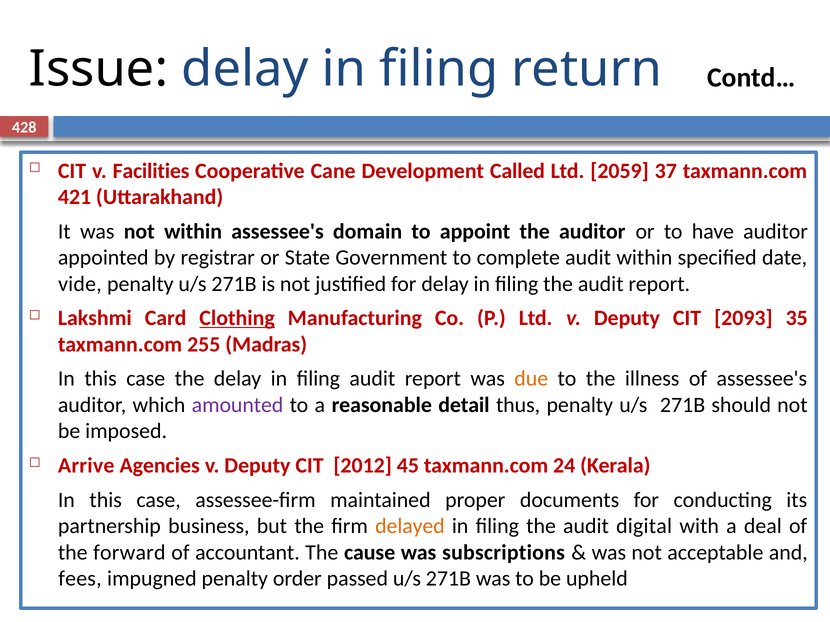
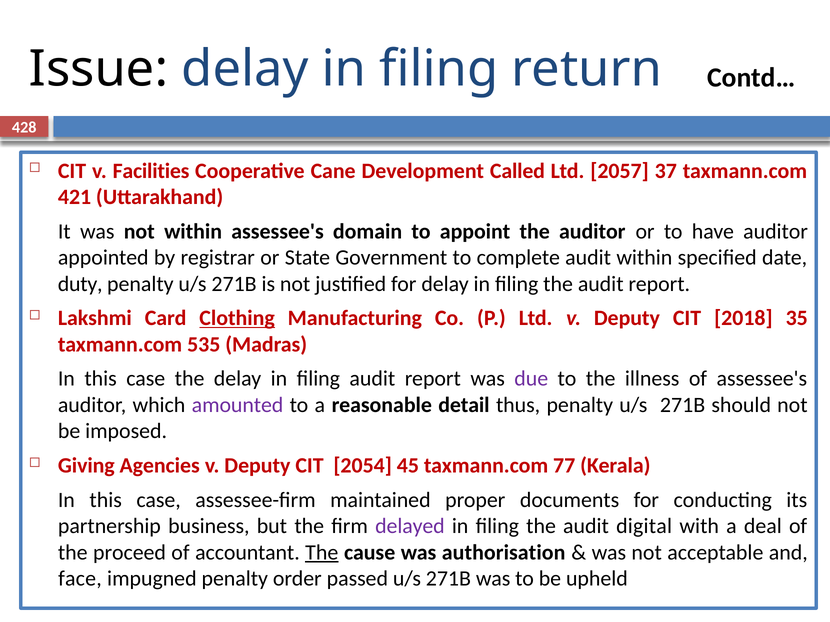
2059: 2059 -> 2057 (620, 171)
vide: vide -> duty (80, 284)
2093: 2093 -> 2018 (743, 318)
255: 255 -> 535 (204, 345)
due colour: orange -> purple (531, 379)
Arrive: Arrive -> Giving (86, 466)
2012: 2012 -> 2054 (363, 466)
24: 24 -> 77 (564, 466)
delayed colour: orange -> purple (410, 527)
forward: forward -> proceed (130, 553)
The underline: none -> present (322, 553)
subscriptions: subscriptions -> authorisation (504, 553)
fees: fees -> face (80, 579)
